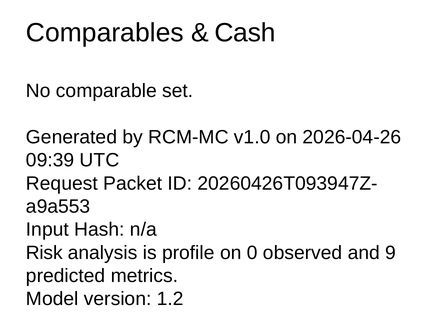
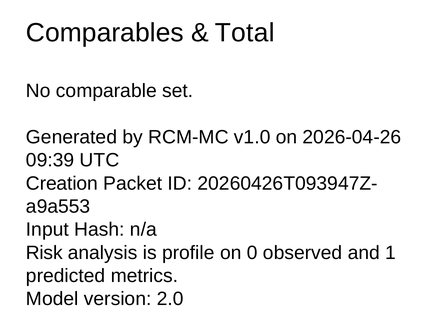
Cash: Cash -> Total (245, 33)
Request: Request -> Creation (62, 184)
9: 9 -> 1 (391, 253)
1.2: 1.2 -> 2.0 (170, 299)
